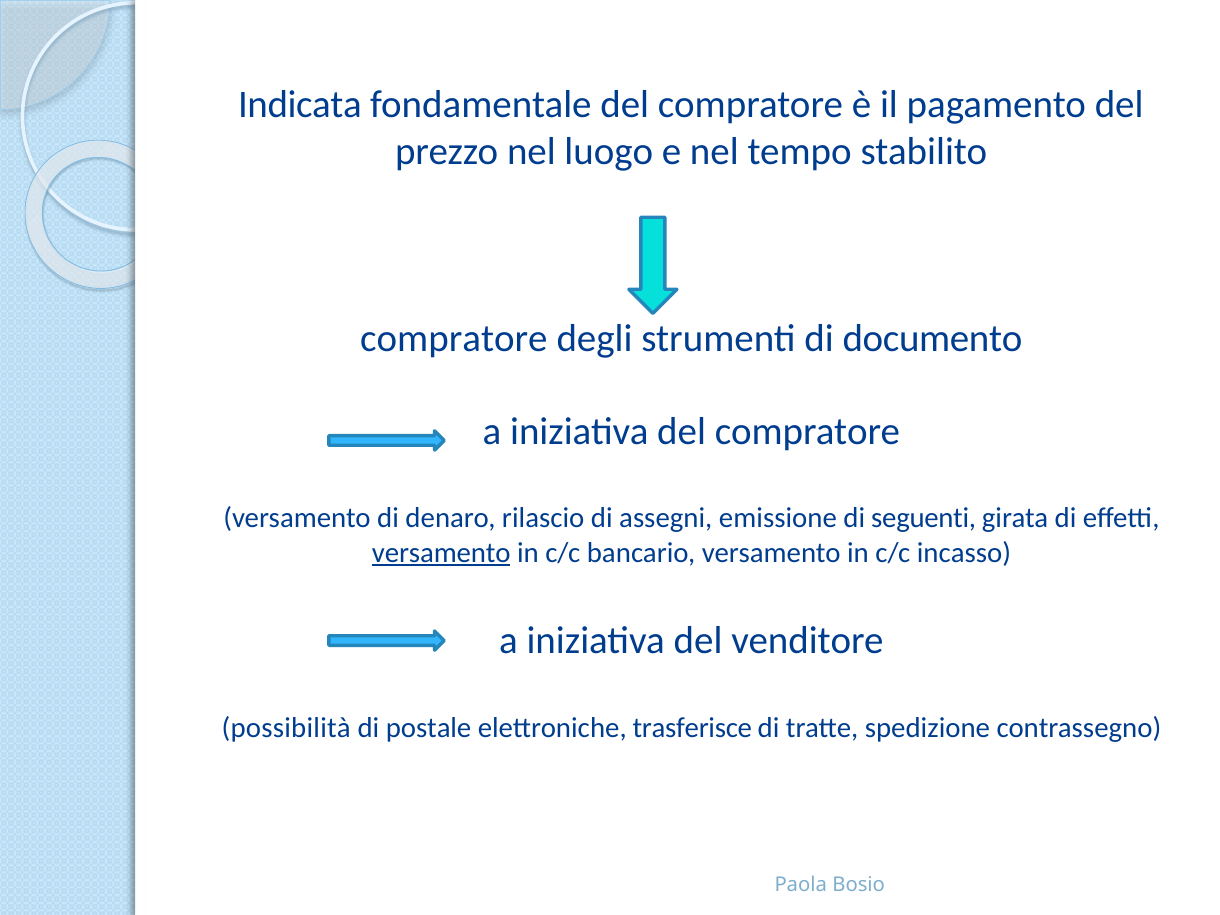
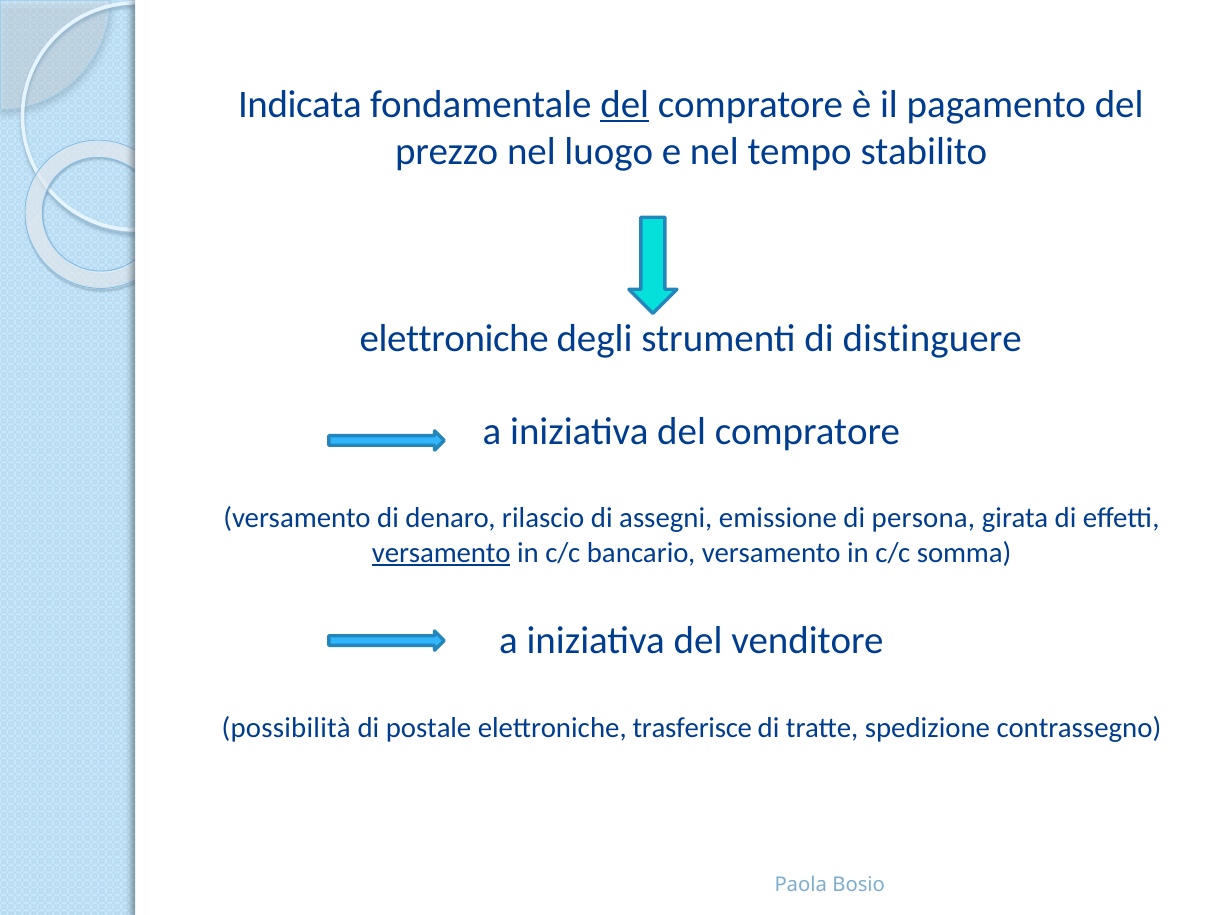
del underline: none -> present (625, 105)
compratore: compratore -> elettroniche (454, 338)
documento: documento -> distinguere (932, 338)
seguenti: seguenti -> persona (923, 518)
incasso: incasso -> somma (964, 553)
